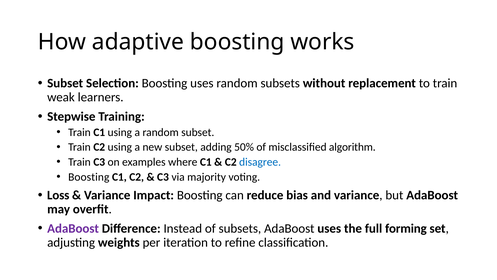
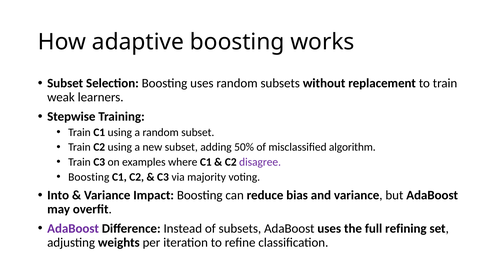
disagree colour: blue -> purple (260, 162)
Loss: Loss -> Into (58, 195)
forming: forming -> refining (406, 228)
